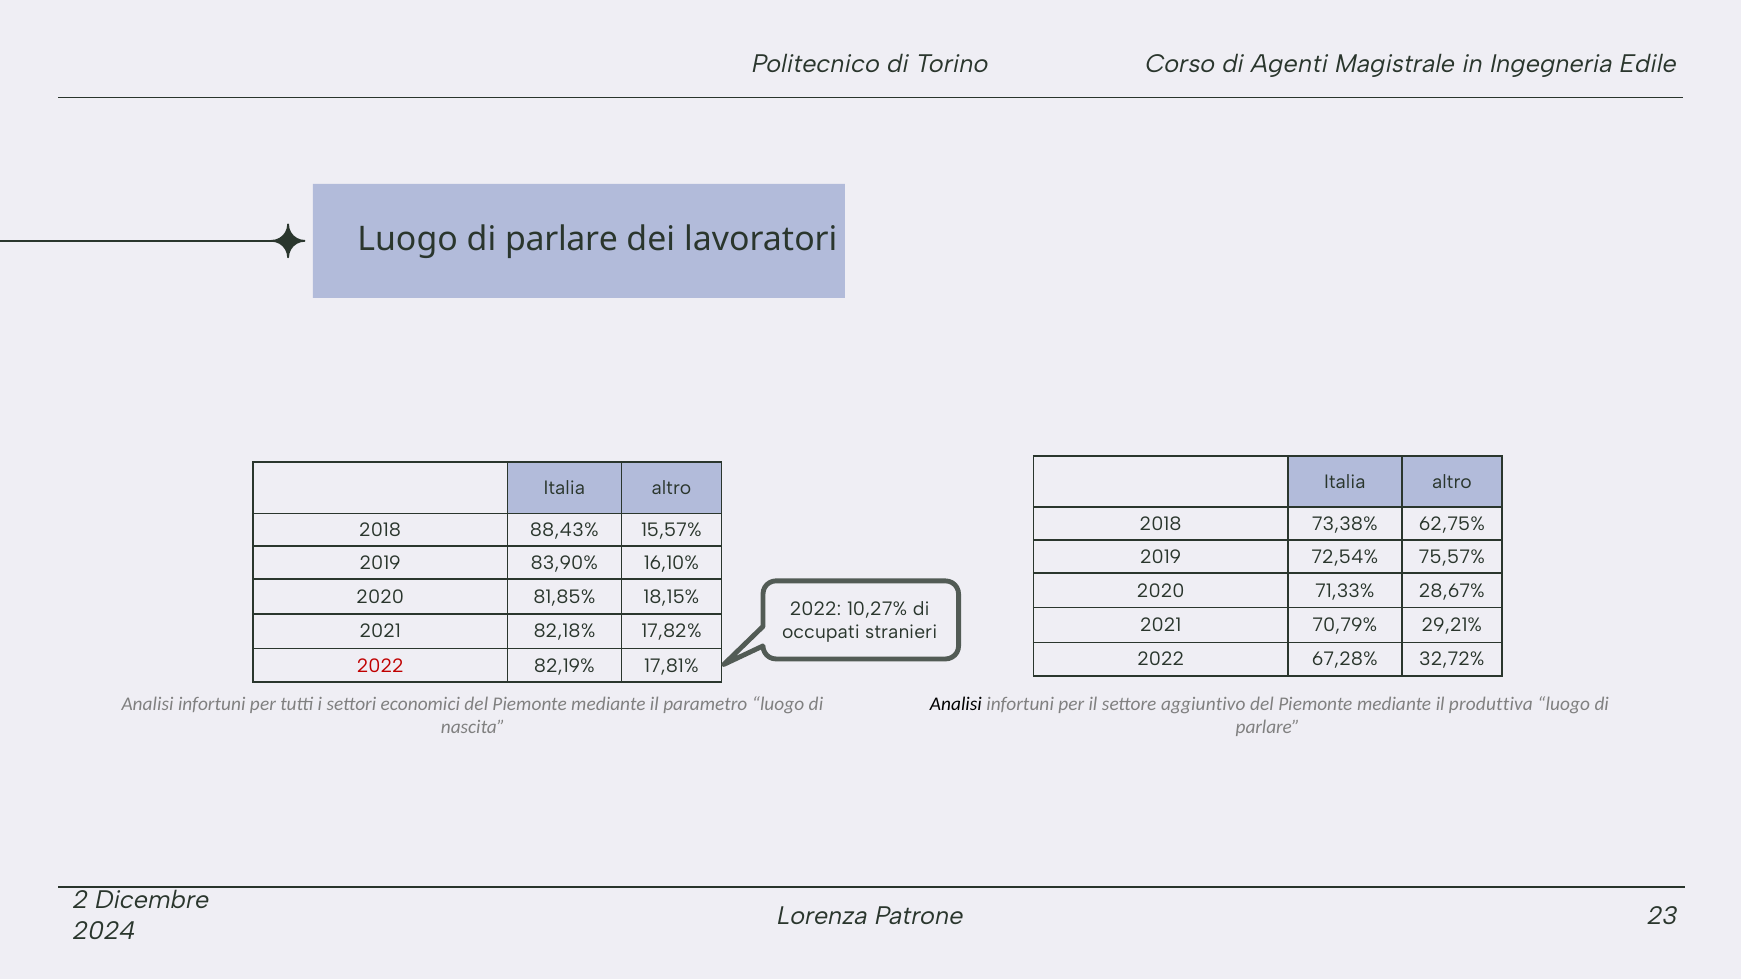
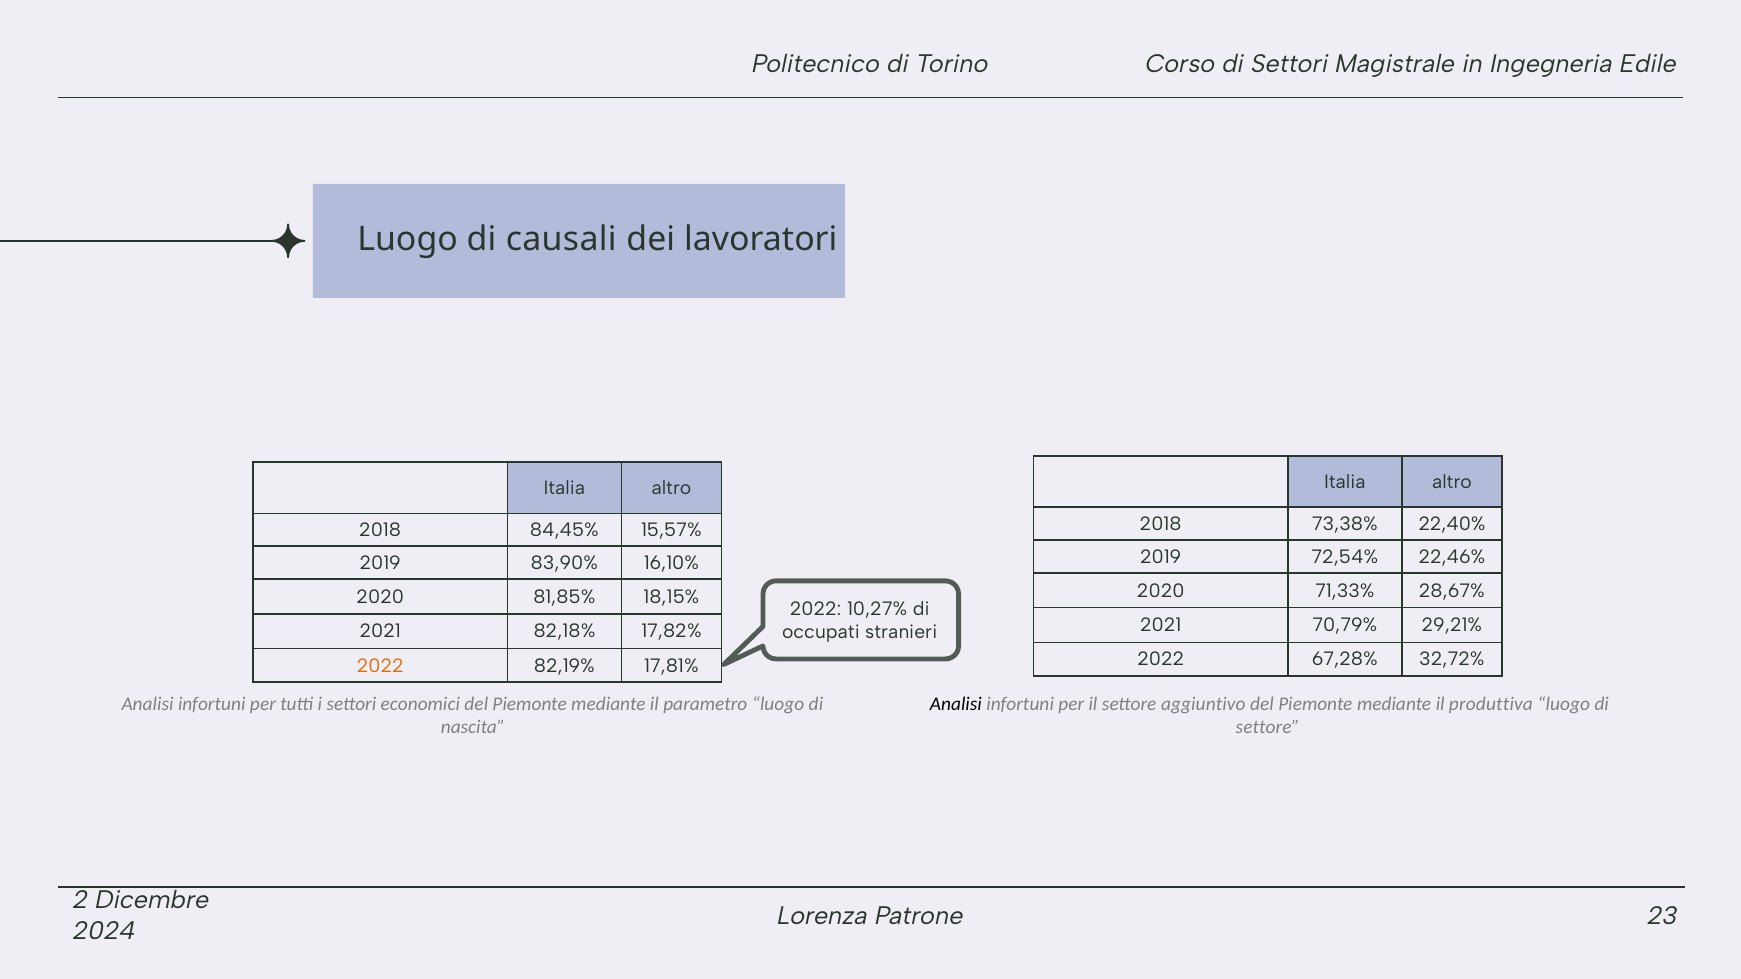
di Agenti: Agenti -> Settori (1290, 64)
parlare: parlare -> causali (561, 240)
62,75%: 62,75% -> 22,40% (1452, 524)
88,43%: 88,43% -> 84,45% (564, 530)
75,57%: 75,57% -> 22,46% (1452, 557)
2022 colour: red -> orange (380, 666)
parlare: parlare -> settore (1268, 728)
